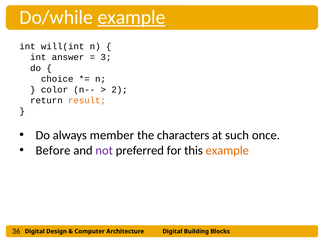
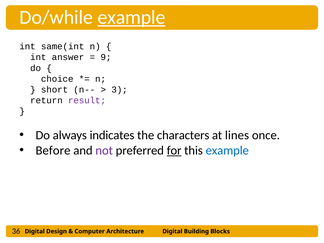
will(int: will(int -> same(int (63, 46)
3: 3 -> 9 (106, 57)
color: color -> short (55, 90)
2: 2 -> 3 (119, 90)
result colour: orange -> purple (87, 100)
member: member -> indicates (112, 135)
such: such -> lines (237, 135)
for underline: none -> present (174, 150)
example colour: orange -> blue (227, 150)
